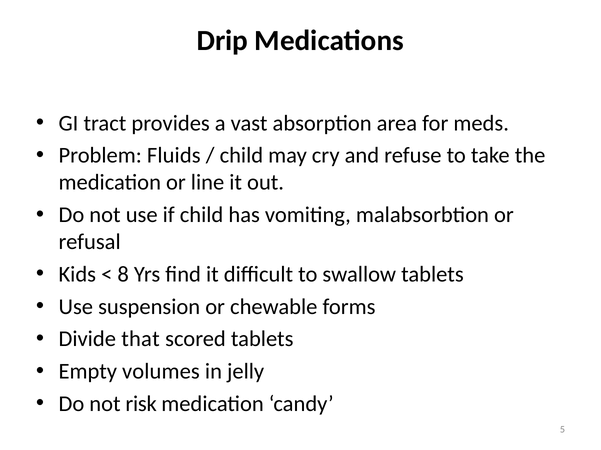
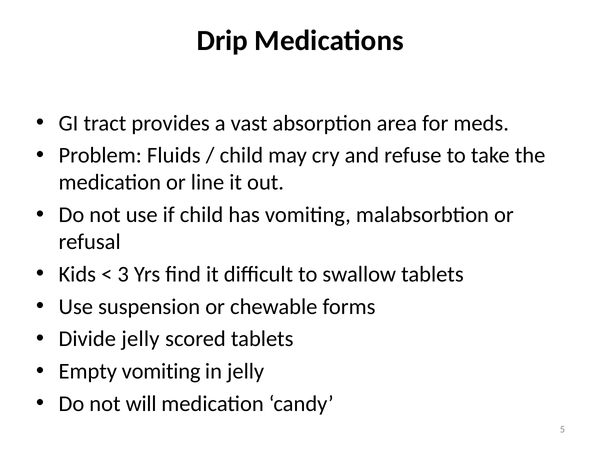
8: 8 -> 3 (123, 275)
Divide that: that -> jelly (140, 340)
Empty volumes: volumes -> vomiting (161, 372)
risk: risk -> will (141, 404)
